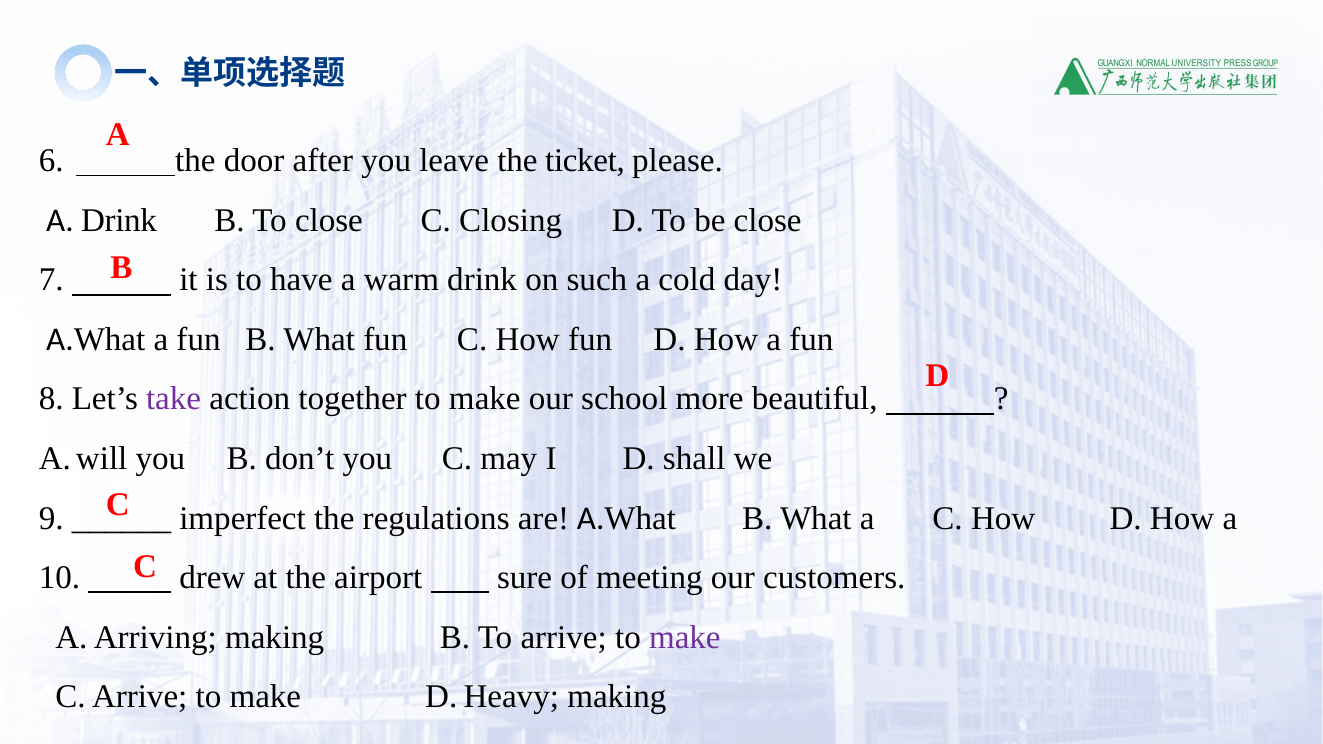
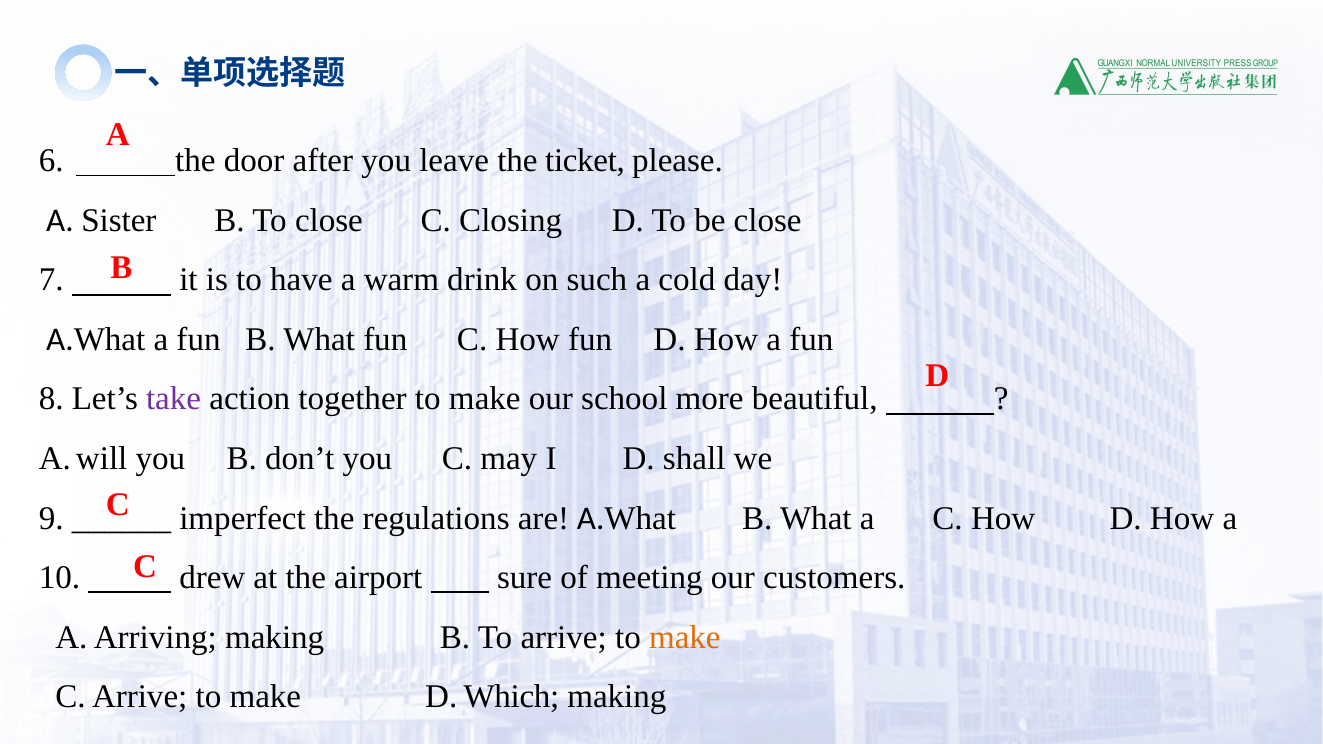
A Drink: Drink -> Sister (119, 221)
make colour: purple -> orange (685, 637)
Heavy: Heavy -> Which (511, 697)
